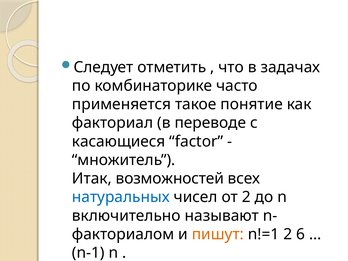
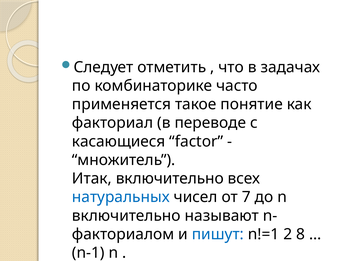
Итак возможностей: возможностей -> включительно (170, 179)
от 2: 2 -> 7 (246, 197)
пишут colour: orange -> blue (218, 234)
6: 6 -> 8 (301, 234)
